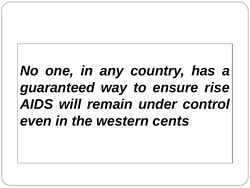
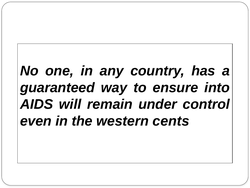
rise: rise -> into (217, 87)
